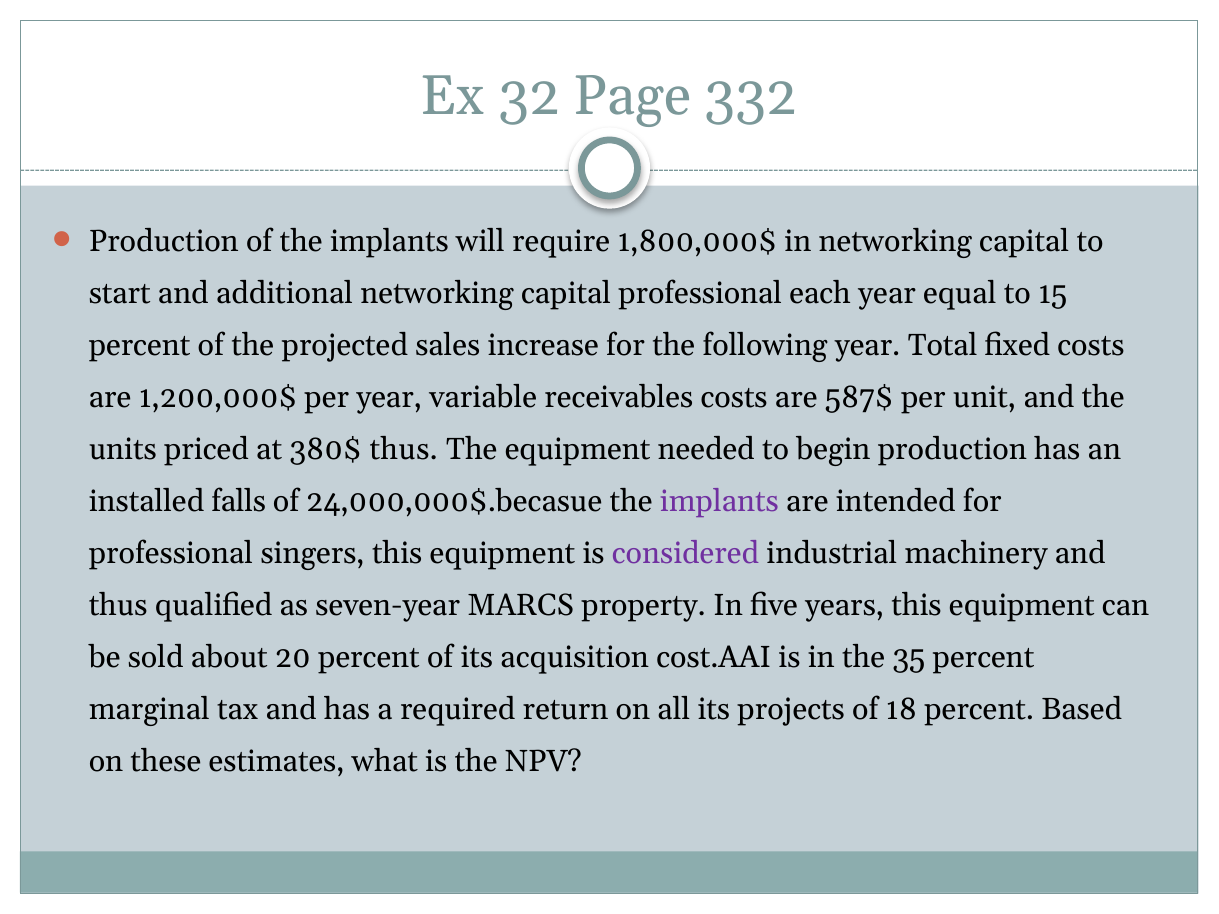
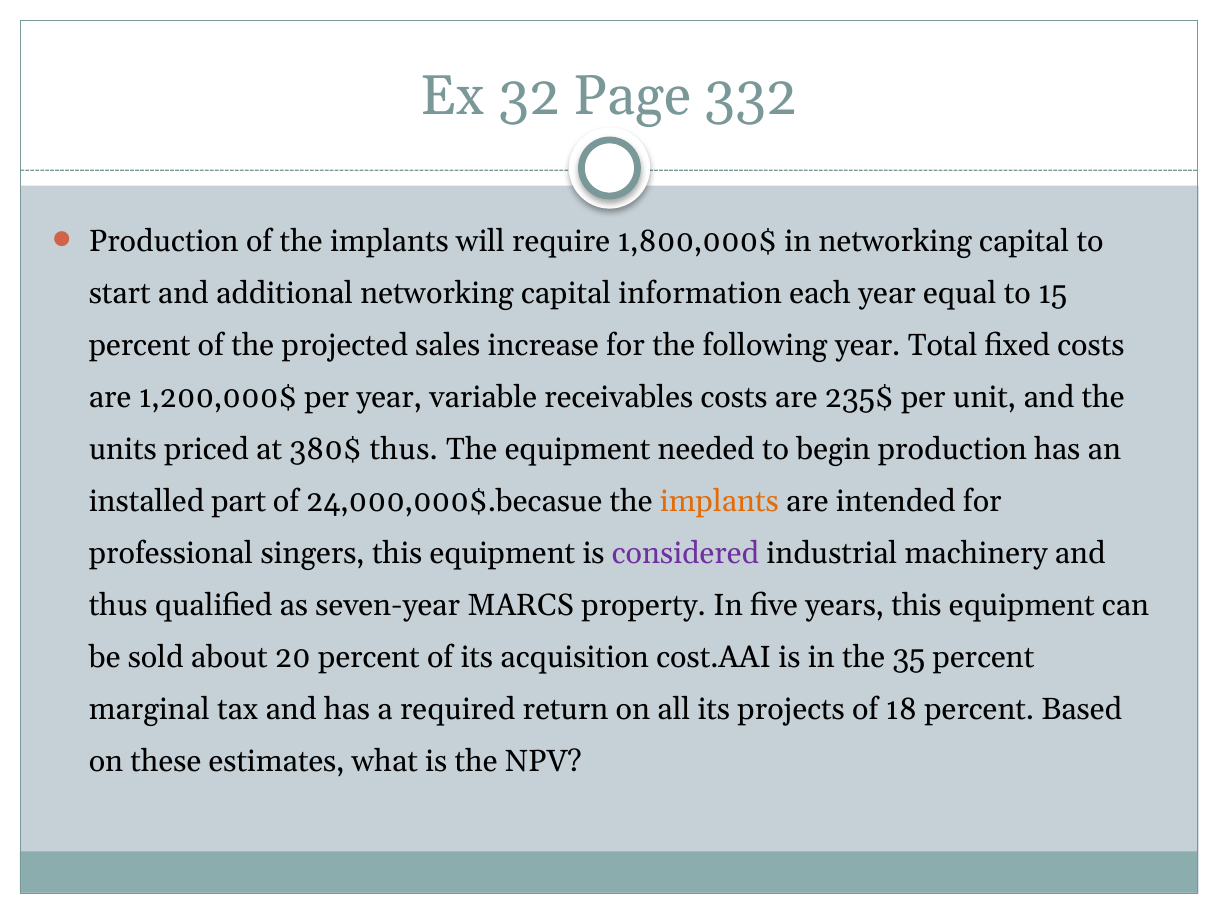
capital professional: professional -> information (700, 293)
587$: 587$ -> 235$ (859, 397)
falls: falls -> part (239, 502)
implants colour: purple -> orange (719, 502)
